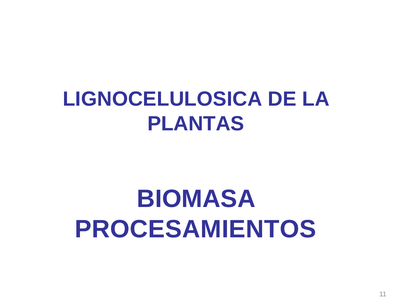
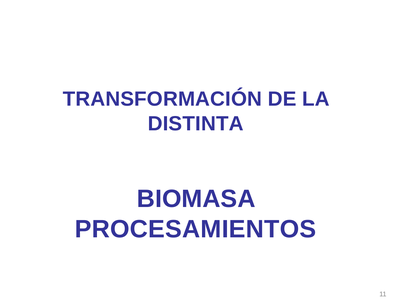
LIGNOCELULOSICA: LIGNOCELULOSICA -> TRANSFORMACIÓN (162, 99)
PLANTAS: PLANTAS -> DISTINTA (196, 124)
